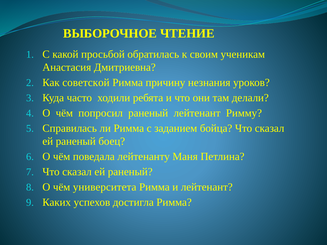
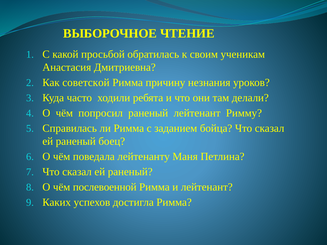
университета: университета -> послевоенной (105, 187)
